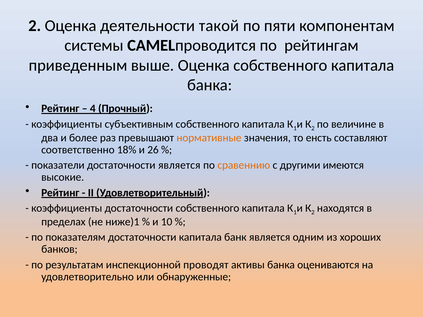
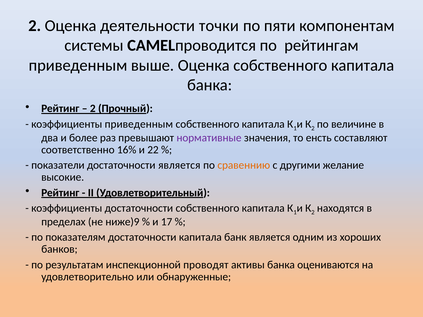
такой: такой -> точки (219, 26)
4: 4 -> 2 (93, 109)
коэффициенты субъективным: субъективным -> приведенным (139, 124)
нормативные colour: orange -> purple (209, 138)
18%: 18% -> 16% (127, 150)
26: 26 -> 22 (153, 150)
имеются: имеются -> желание (343, 165)
ниже)1: ниже)1 -> ниже)9 (122, 222)
10: 10 -> 17 (167, 222)
